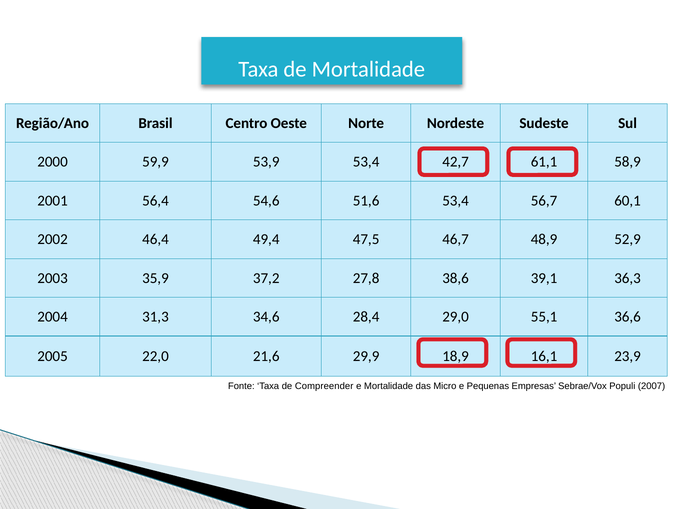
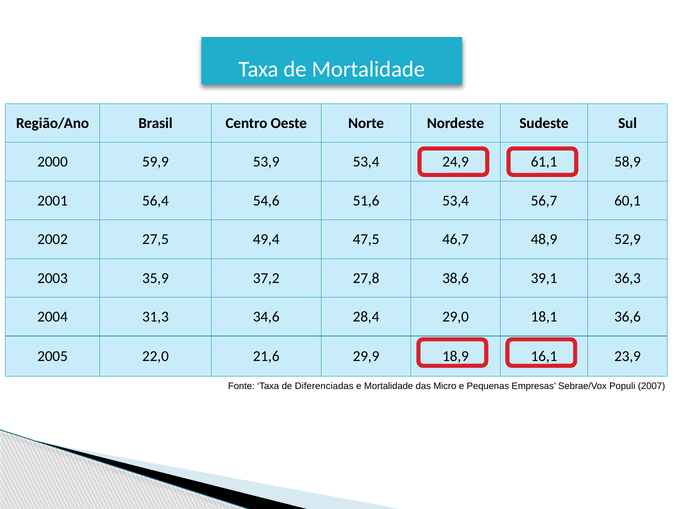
42,7: 42,7 -> 24,9 (456, 162)
46,4: 46,4 -> 27,5 (156, 239)
55,1: 55,1 -> 18,1 (544, 316)
Compreender: Compreender -> Diferenciadas (324, 386)
